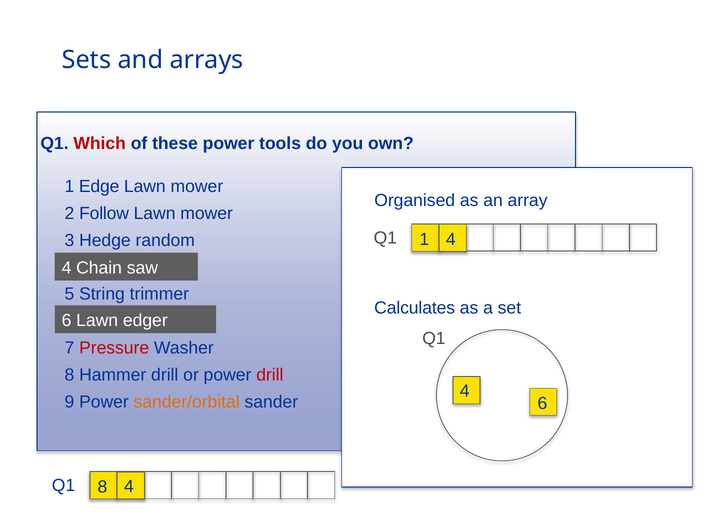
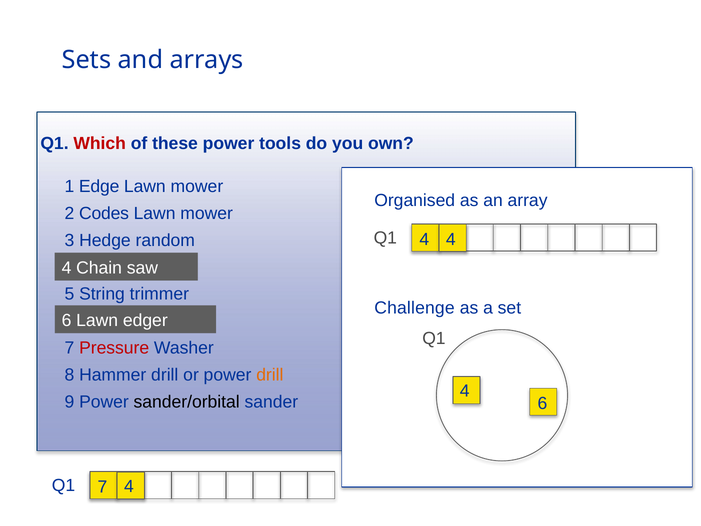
Follow: Follow -> Codes (104, 213)
Q1 1: 1 -> 4 (424, 239)
Calculates: Calculates -> Challenge (414, 308)
drill colour: red -> orange (270, 375)
sander/orbital colour: orange -> black (187, 402)
Q1 8: 8 -> 7 (102, 487)
